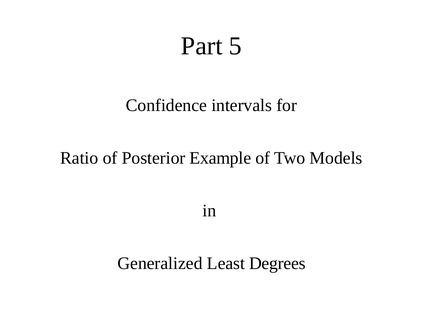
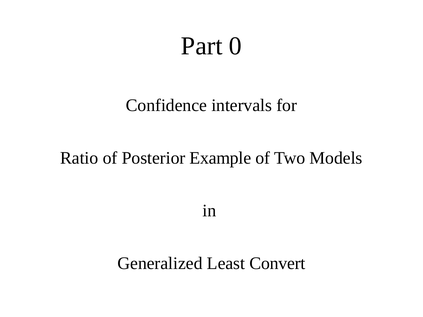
5: 5 -> 0 (235, 46)
Degrees: Degrees -> Convert (277, 263)
